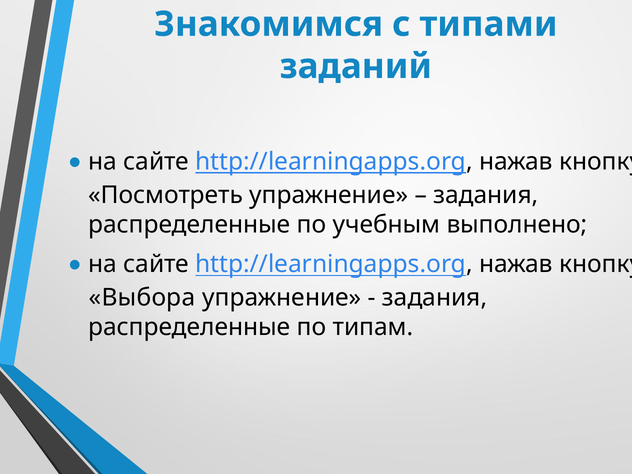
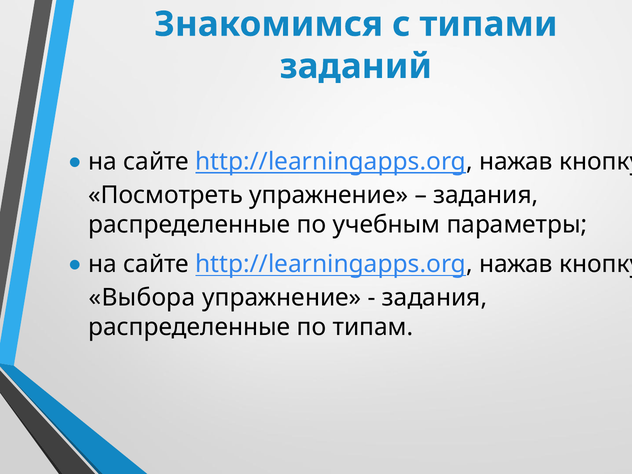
выполнено: выполнено -> параметры (517, 225)
